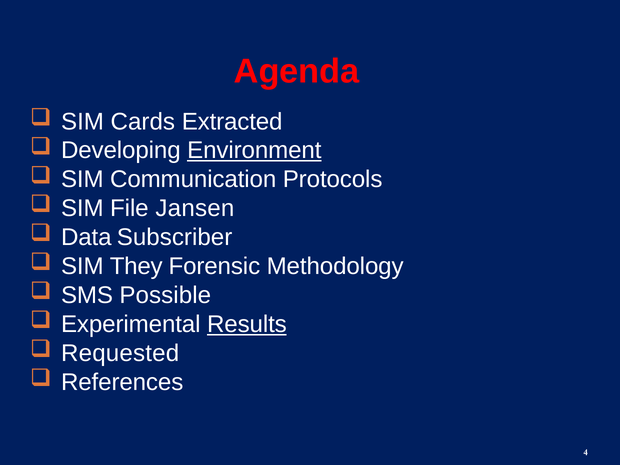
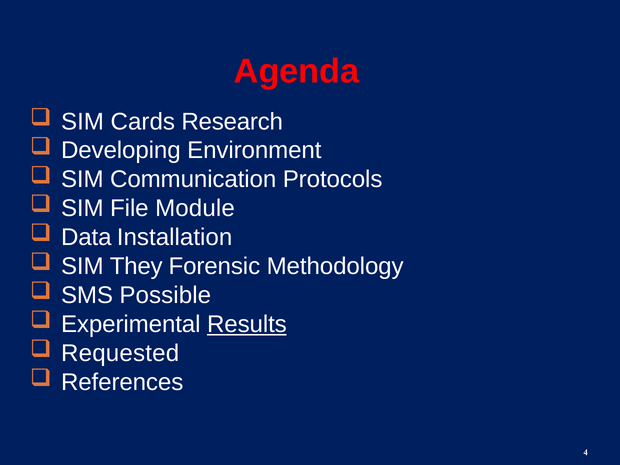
Extracted: Extracted -> Research (232, 122)
Environment underline: present -> none (254, 151)
Jansen: Jansen -> Module (195, 208)
Subscriber: Subscriber -> Installation (175, 237)
